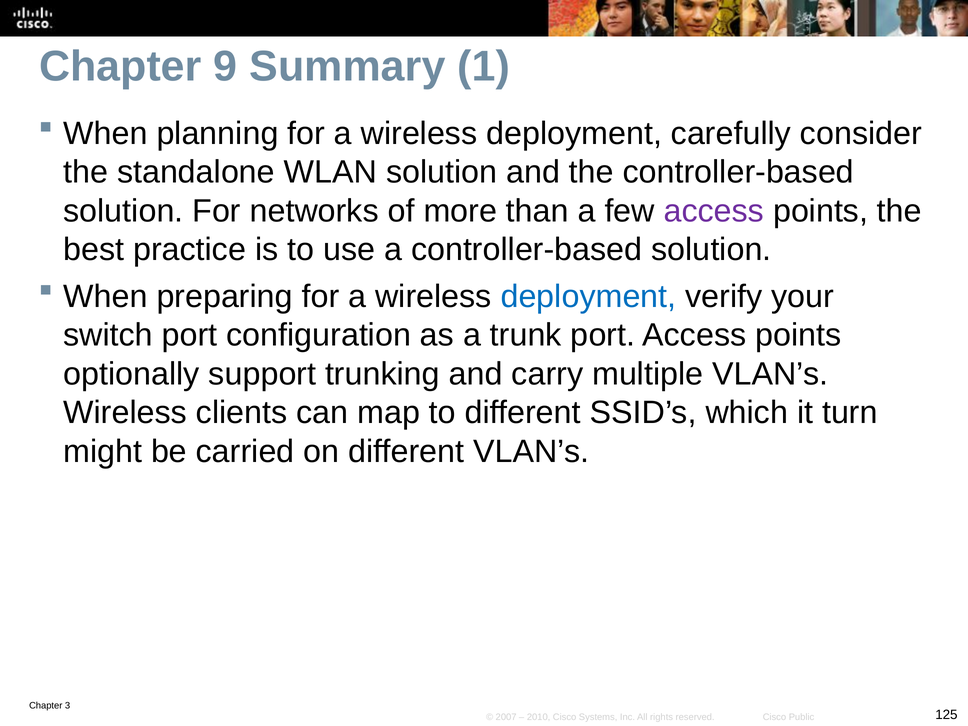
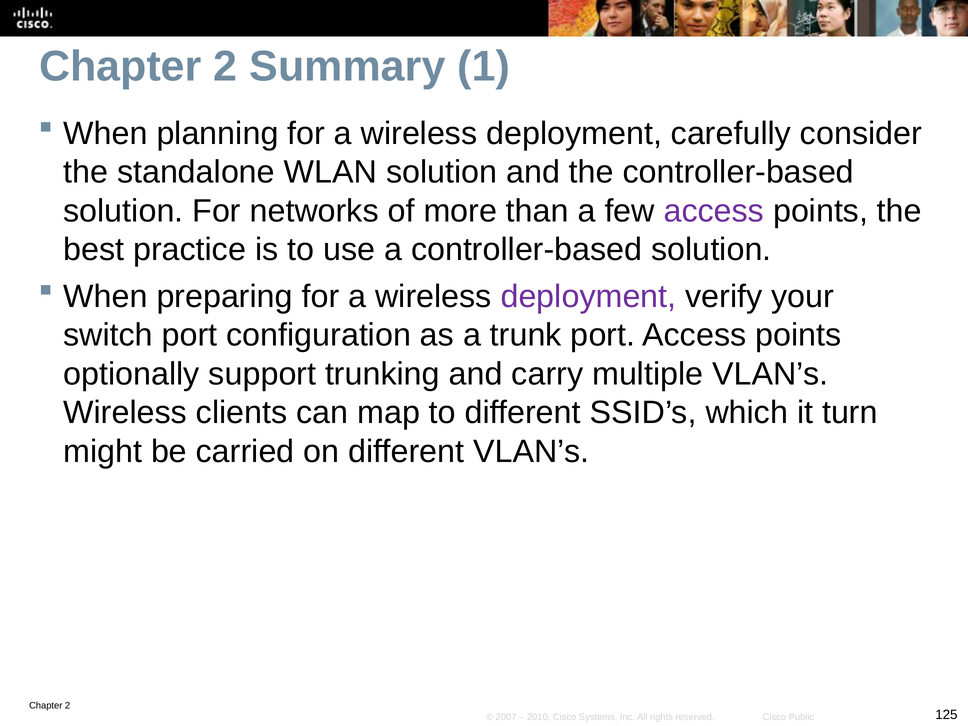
9: 9 -> 2 (225, 66)
deployment colour: blue -> purple (588, 296)
3: 3 -> 2 (68, 706)
